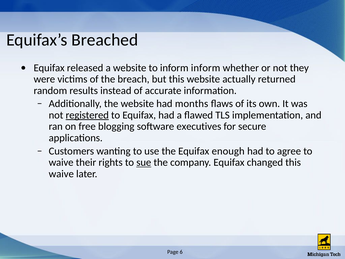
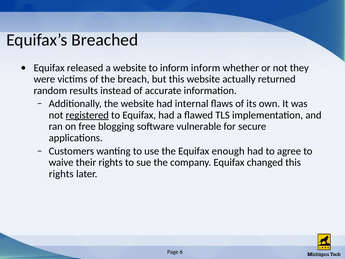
months: months -> internal (192, 104)
executives: executives -> vulnerable (199, 126)
sue underline: present -> none (144, 162)
waive: waive -> rights (61, 174)
